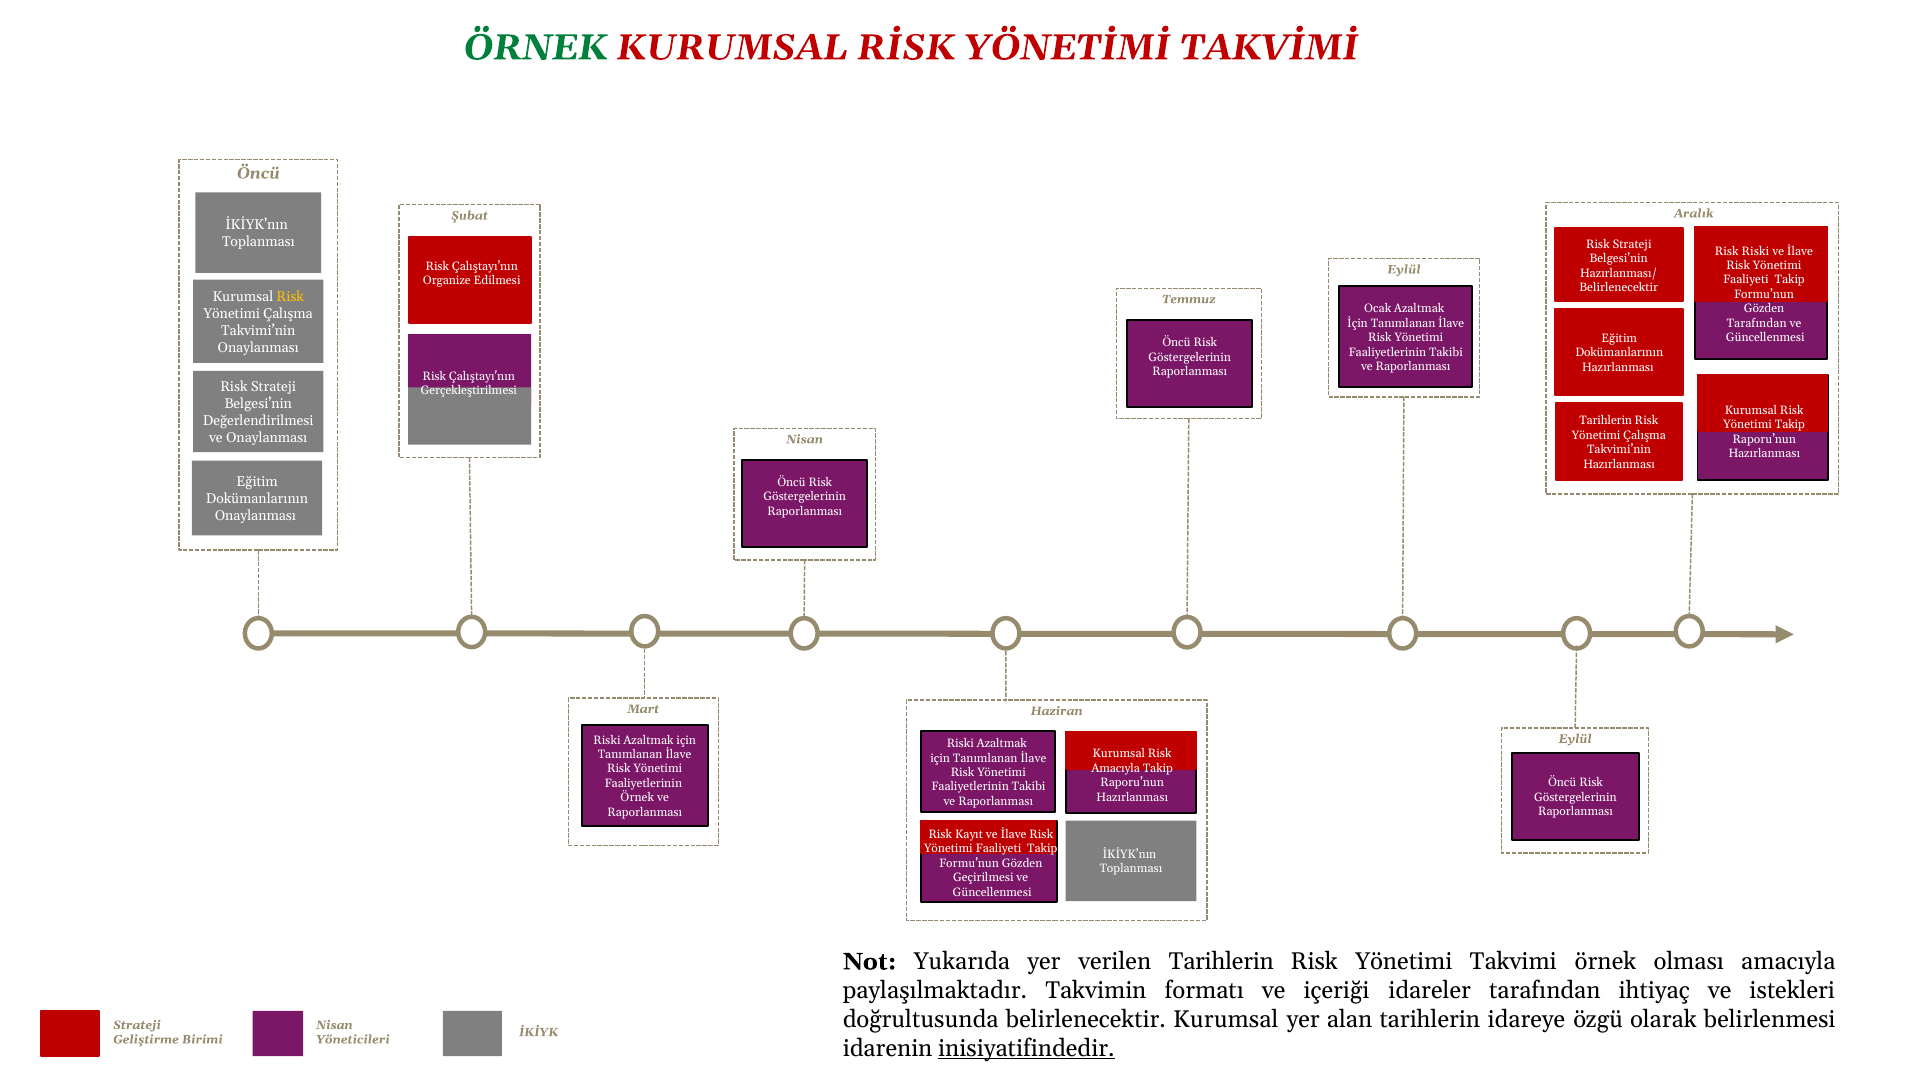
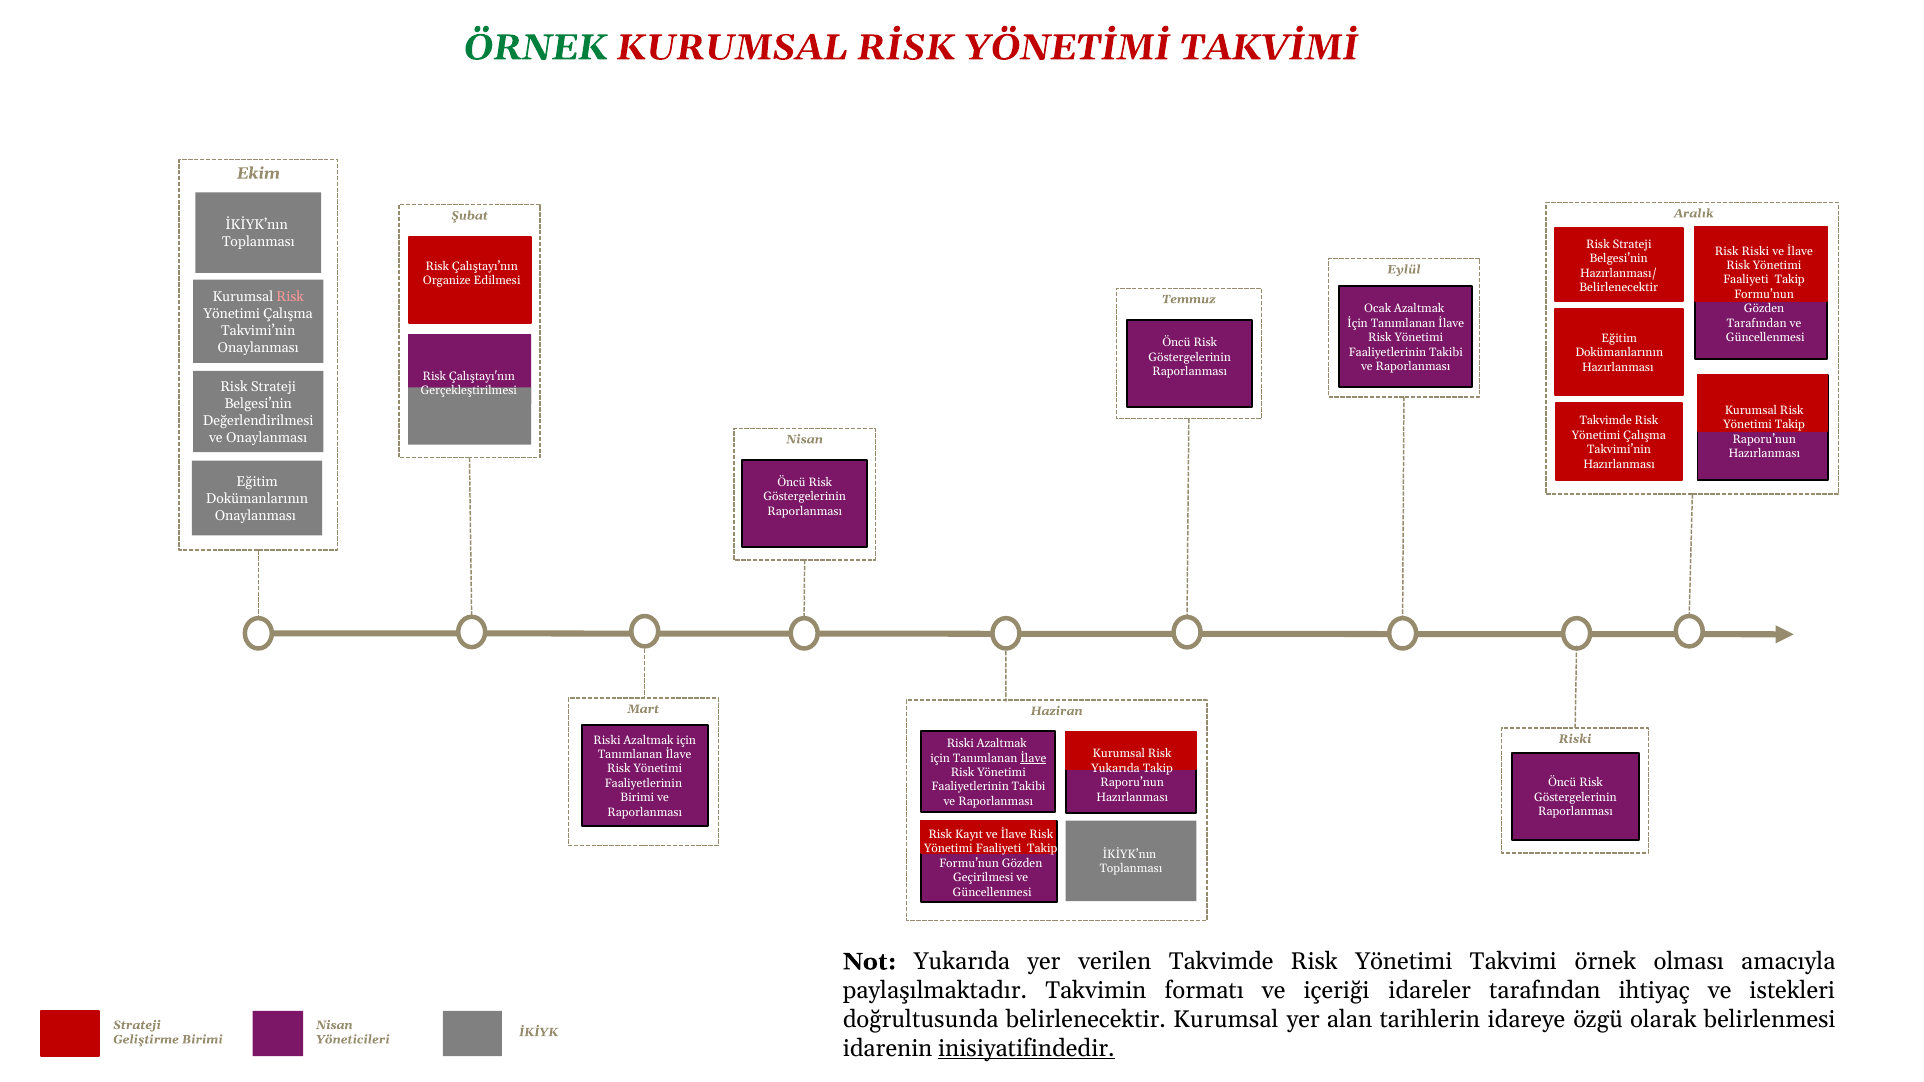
Öncü: Öncü -> Ekim (258, 173)
Risk colour: yellow -> pink (290, 297)
Tarihlerin: Tarihlerin -> Takvimde (1606, 421)
Eylül: Eylül -> Riski (1575, 739)
İlave underline: none -> present (1033, 758)
Amacıyla: Amacıyla -> Yukarıda (1116, 768)
Örnek: Örnek -> Birimi (637, 798)
verilen Tarihlerin: Tarihlerin -> Takvimde (1221, 962)
